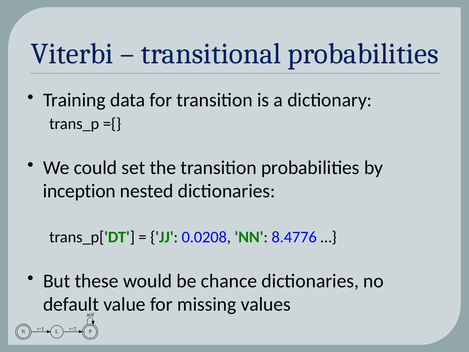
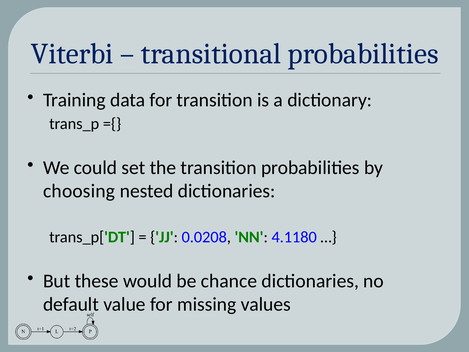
inception: inception -> choosing (79, 191)
8.4776: 8.4776 -> 4.1180 (294, 237)
